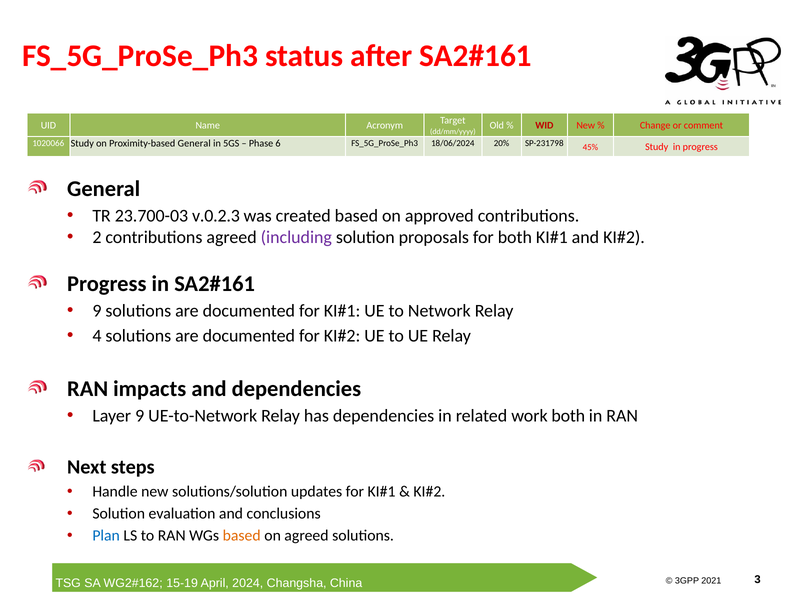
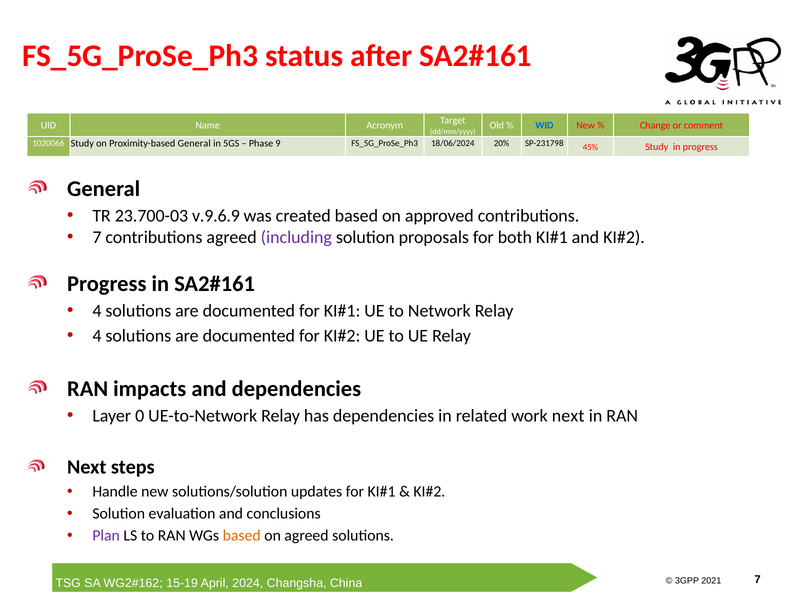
WID colour: red -> blue (544, 125)
6: 6 -> 9 (278, 144)
v.0.2.3: v.0.2.3 -> v.9.6.9 (216, 216)
2: 2 -> 7 (97, 238)
9: 9 -> 4 (97, 311)
Layer 9: 9 -> 0 (140, 416)
work both: both -> next (568, 416)
Plan colour: blue -> purple (106, 536)
3: 3 -> 7 (758, 579)
